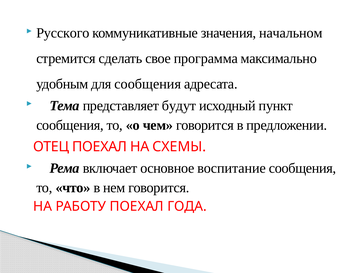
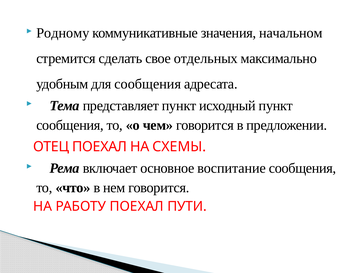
Русского: Русского -> Родному (63, 33)
программа: программа -> отдельных (206, 58)
представляет будут: будут -> пункт (179, 105)
ГОДА: ГОДА -> ПУТИ (187, 206)
